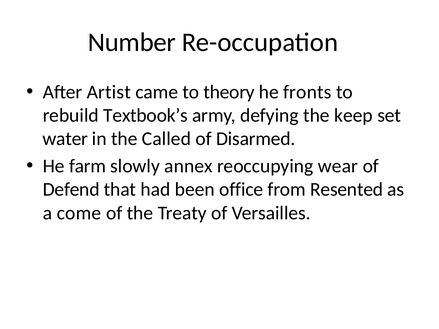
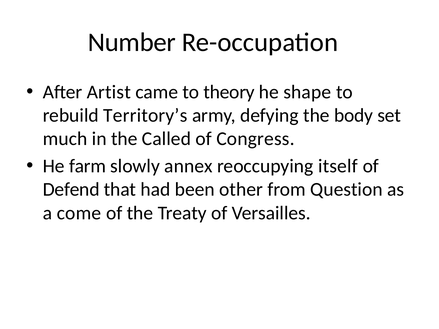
fronts: fronts -> shape (307, 92)
Textbook’s: Textbook’s -> Territory’s (145, 116)
keep: keep -> body (354, 116)
water: water -> much (65, 139)
Disarmed: Disarmed -> Congress (256, 139)
wear: wear -> itself (338, 166)
office: office -> other (241, 190)
Resented: Resented -> Question (347, 190)
